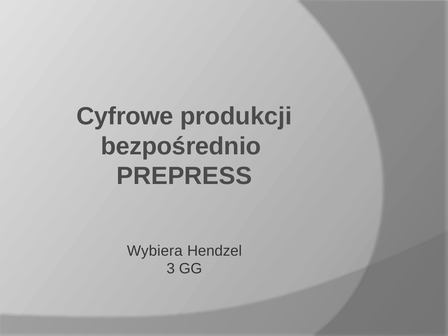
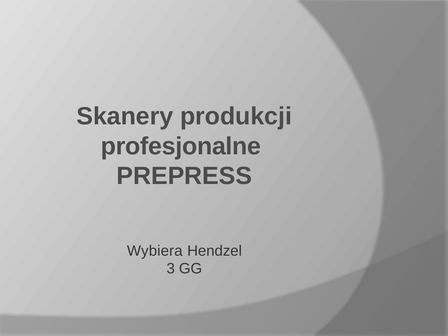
Cyfrowe: Cyfrowe -> Skanery (125, 116)
bezpośrednio: bezpośrednio -> profesjonalne (181, 146)
